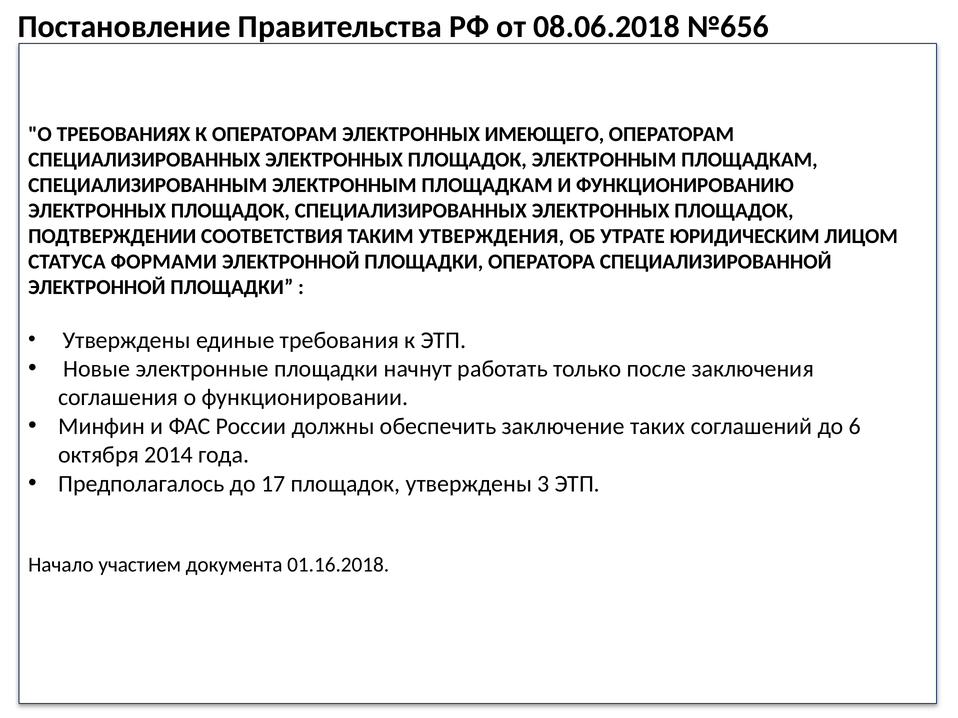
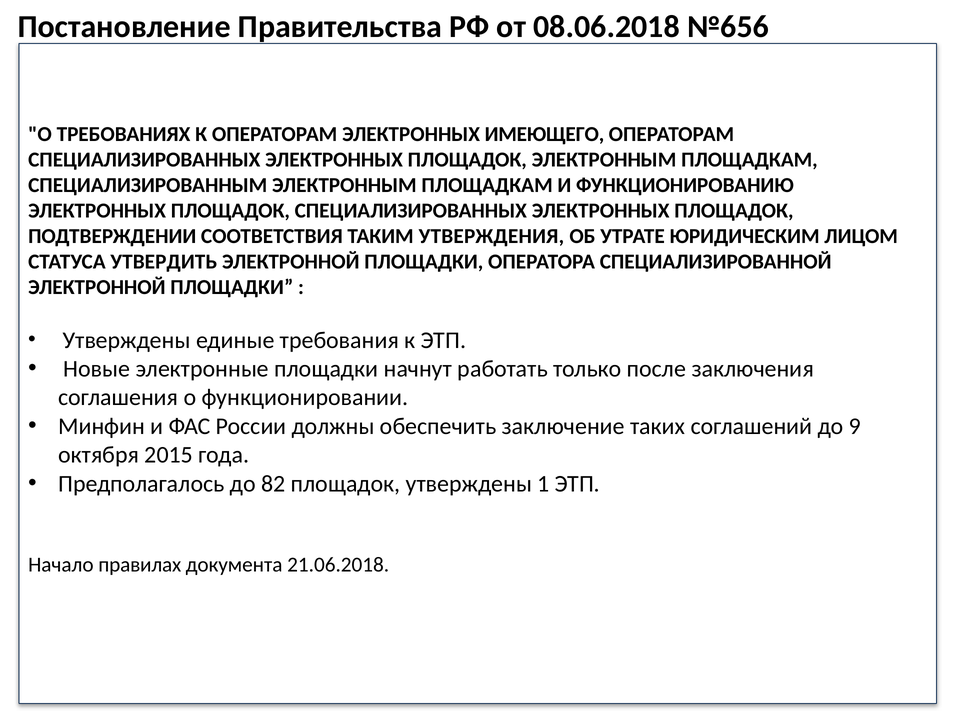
ФОРМАМИ: ФОРМАМИ -> УТВЕРДИТЬ (164, 262)
6: 6 -> 9 (855, 427)
2014: 2014 -> 2015 (169, 455)
17: 17 -> 82 (273, 484)
3: 3 -> 1 (543, 484)
участием: участием -> правилах (140, 565)
01.16.2018: 01.16.2018 -> 21.06.2018 (338, 565)
